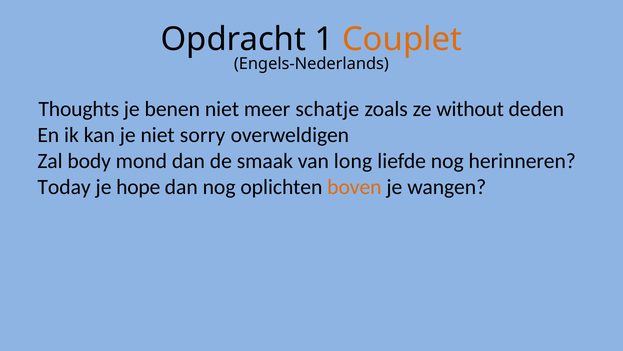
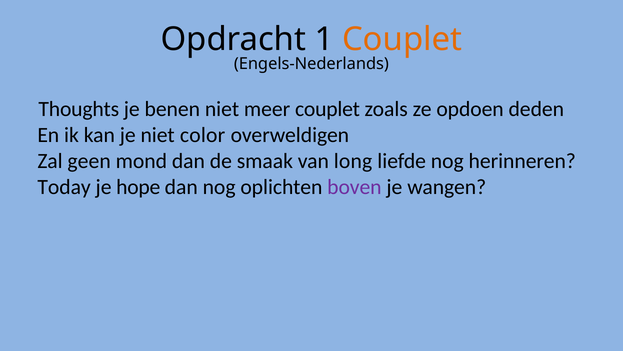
meer schatje: schatje -> couplet (328, 109)
without: without -> opdoen (470, 109)
sorry: sorry -> color (203, 135)
body: body -> geen (89, 161)
boven colour: orange -> purple (354, 187)
